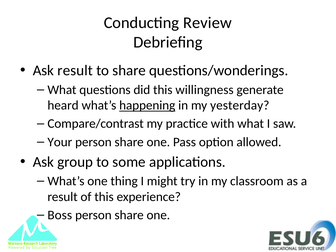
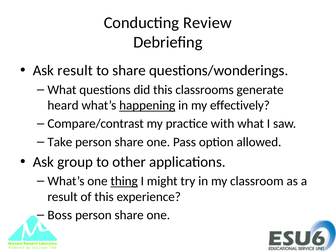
willingness: willingness -> classrooms (205, 90)
yesterday: yesterday -> effectively (240, 105)
Your: Your -> Take (60, 142)
some: some -> other (129, 162)
thing underline: none -> present (124, 181)
